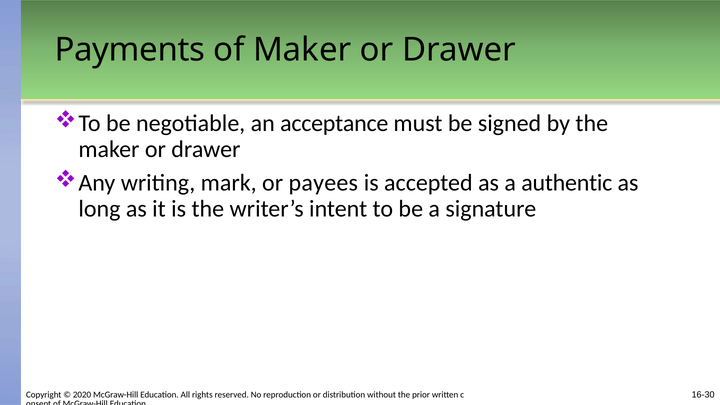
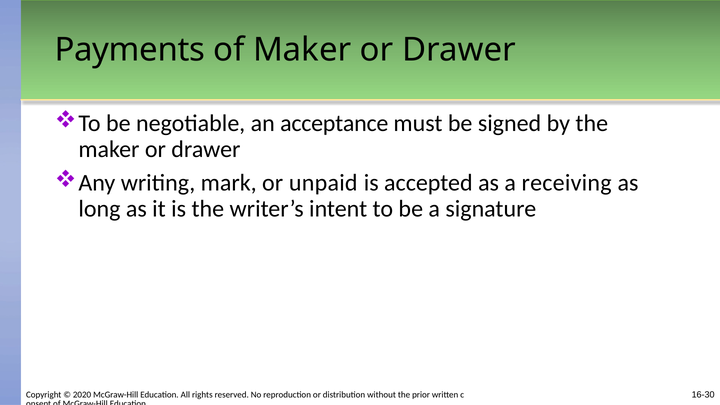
payees: payees -> unpaid (323, 183)
authentic: authentic -> receiving (567, 183)
